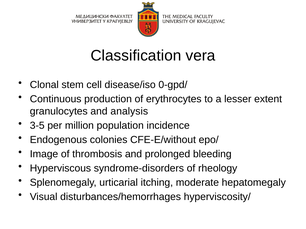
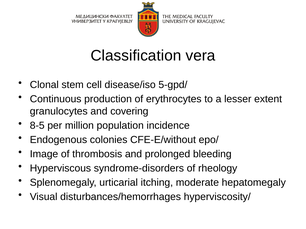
0-gpd/: 0-gpd/ -> 5-gpd/ (173, 85)
analysis: analysis -> covering (129, 111)
3-5: 3-5 -> 8-5 (37, 126)
